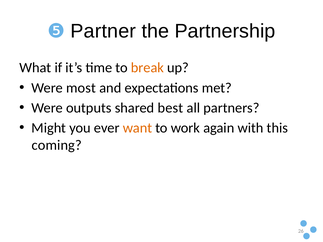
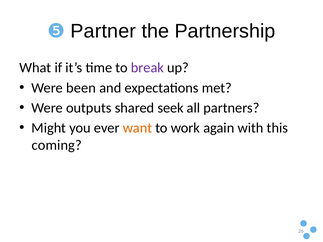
break colour: orange -> purple (147, 68)
most: most -> been (81, 88)
best: best -> seek (171, 108)
